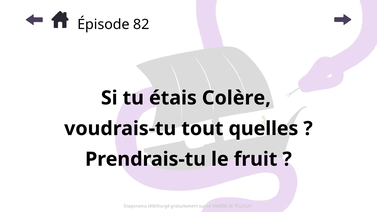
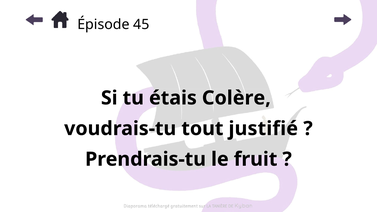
82: 82 -> 45 (141, 25)
quelles: quelles -> justifié (263, 129)
